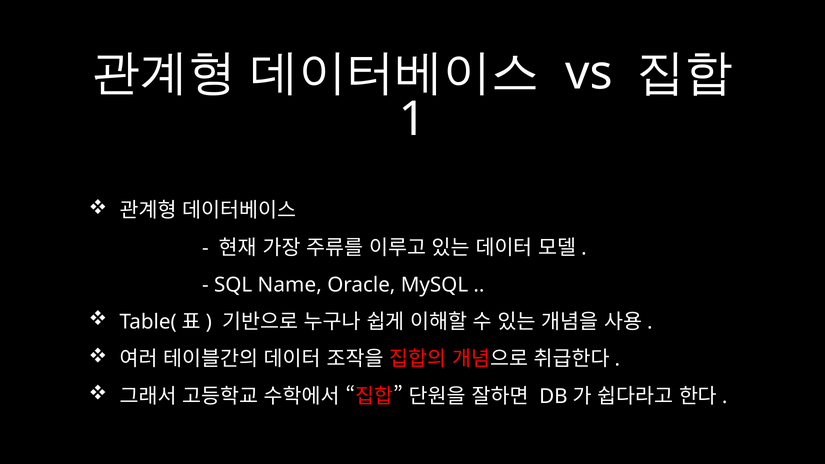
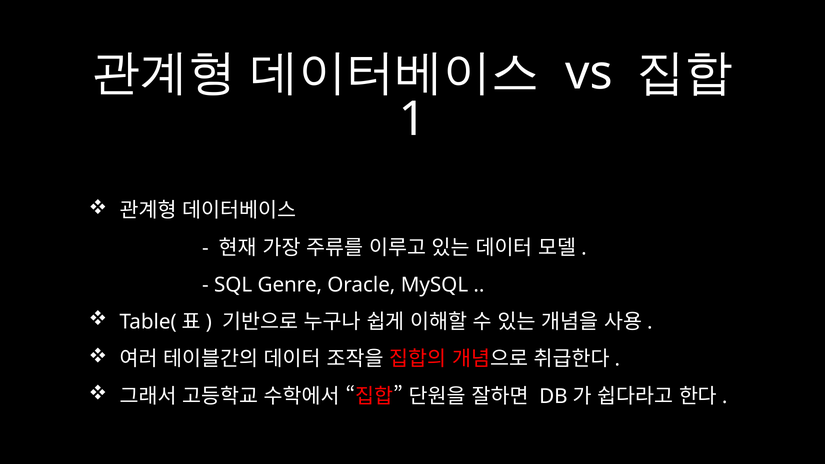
Name: Name -> Genre (290, 285)
